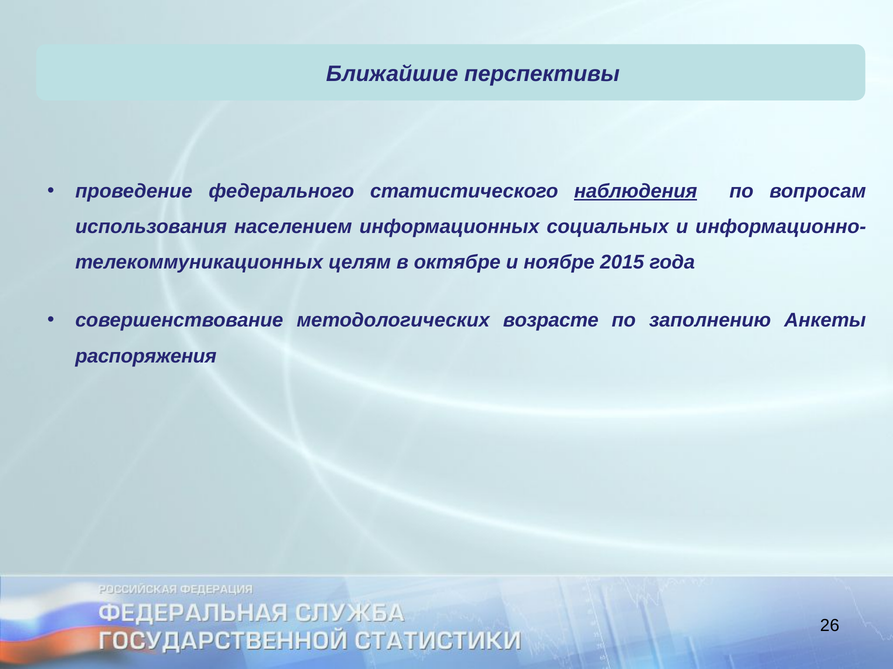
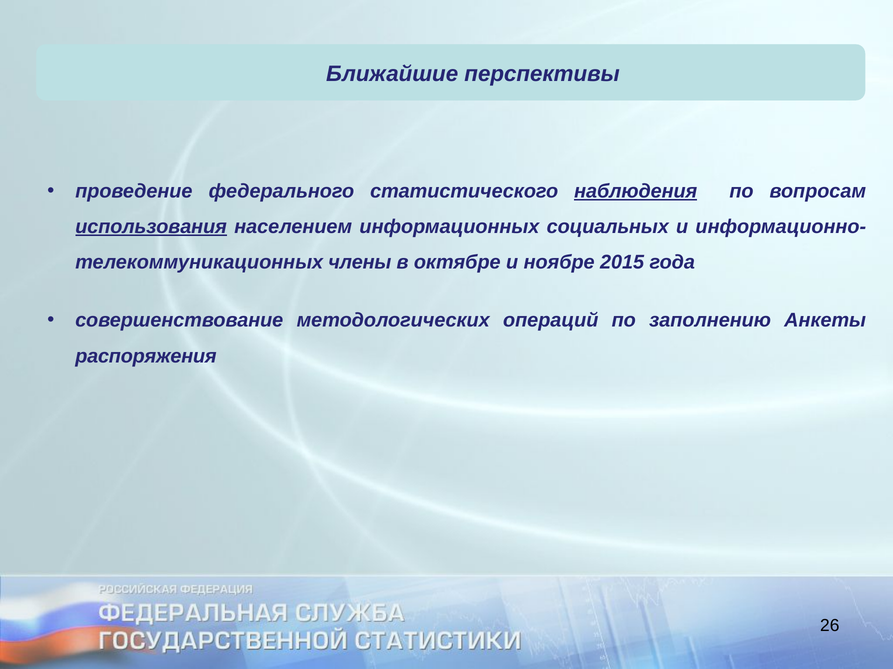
использования underline: none -> present (151, 227)
целям: целям -> члены (360, 263)
возрасте: возрасте -> операций (551, 321)
